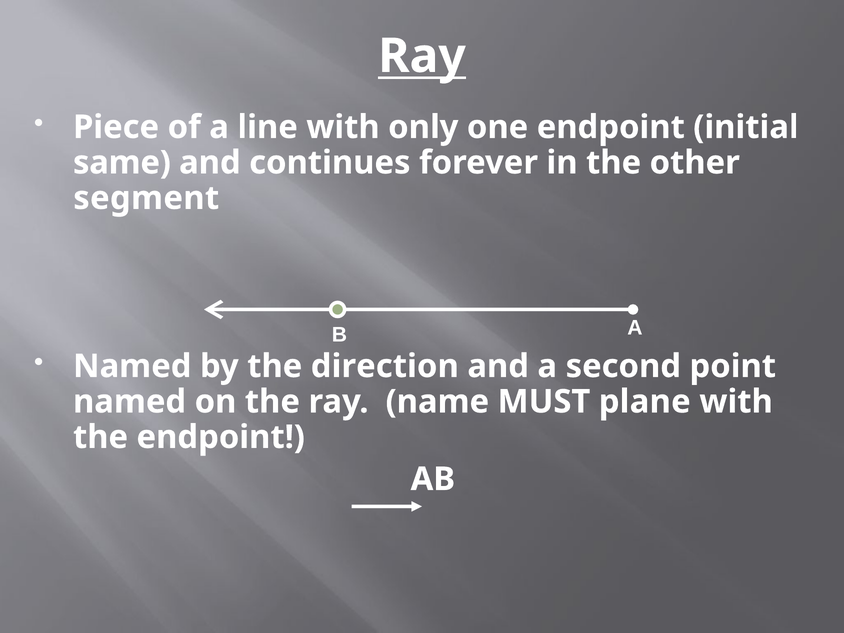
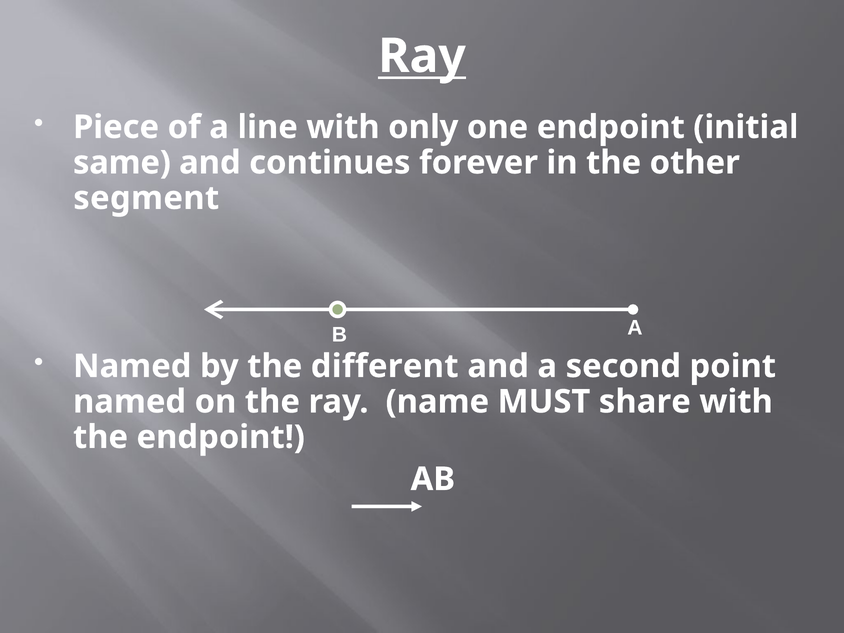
direction: direction -> different (385, 366)
plane: plane -> share (645, 402)
